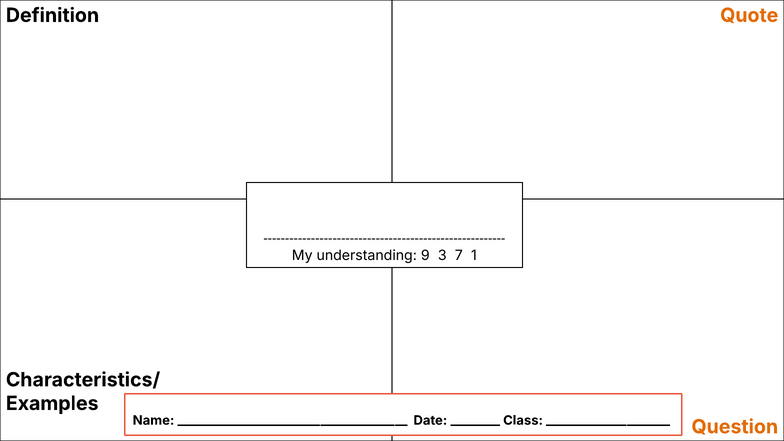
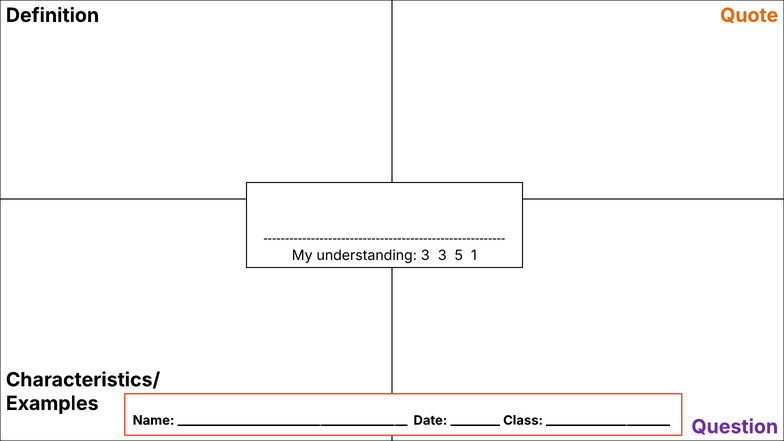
understanding 9: 9 -> 3 (425, 255)
7: 7 -> 5 (459, 255)
Question colour: orange -> purple (735, 427)
